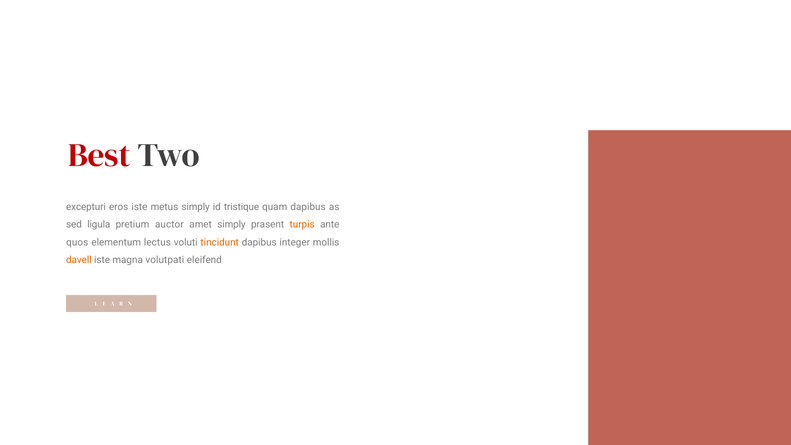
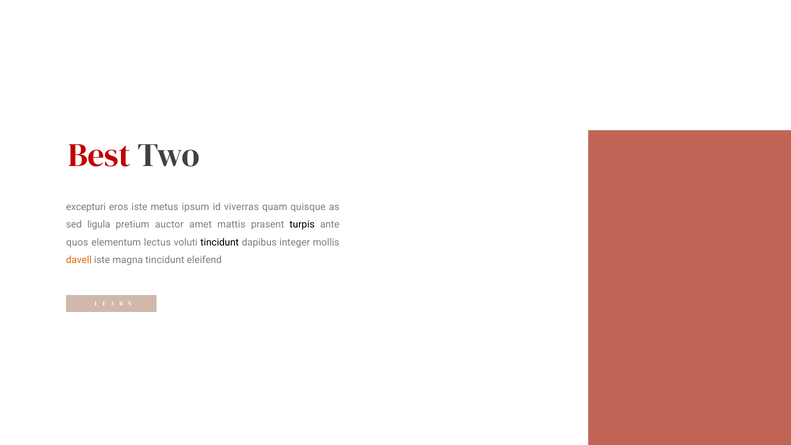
metus simply: simply -> ipsum (196, 207)
tristique: tristique -> viverras (241, 207)
quam dapibus: dapibus -> quisque (308, 207)
amet simply: simply -> mattis (231, 224)
turpis colour: orange -> black (302, 224)
tincidunt colour: orange -> black (220, 242)
magna volutpati: volutpati -> tincidunt (165, 260)
